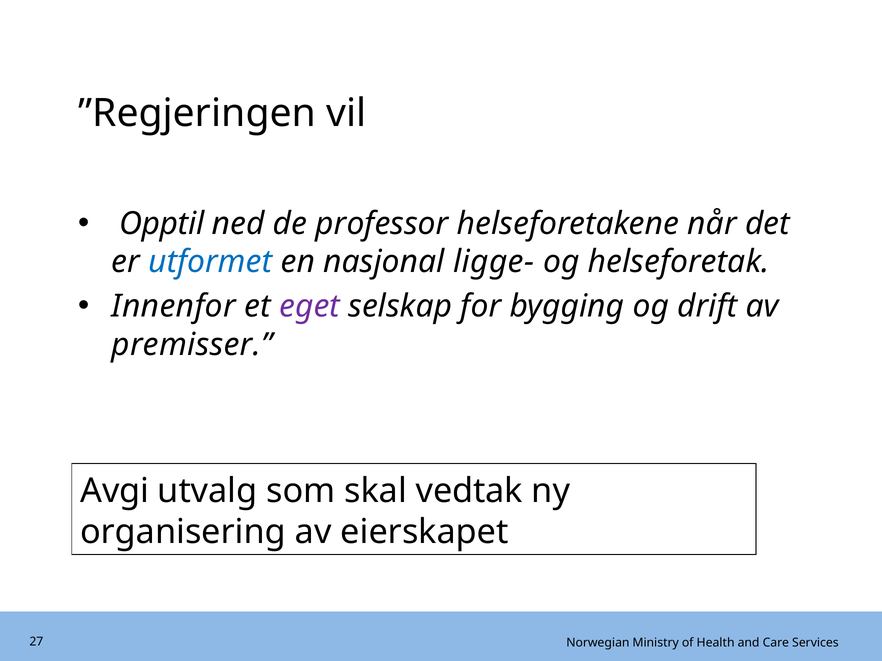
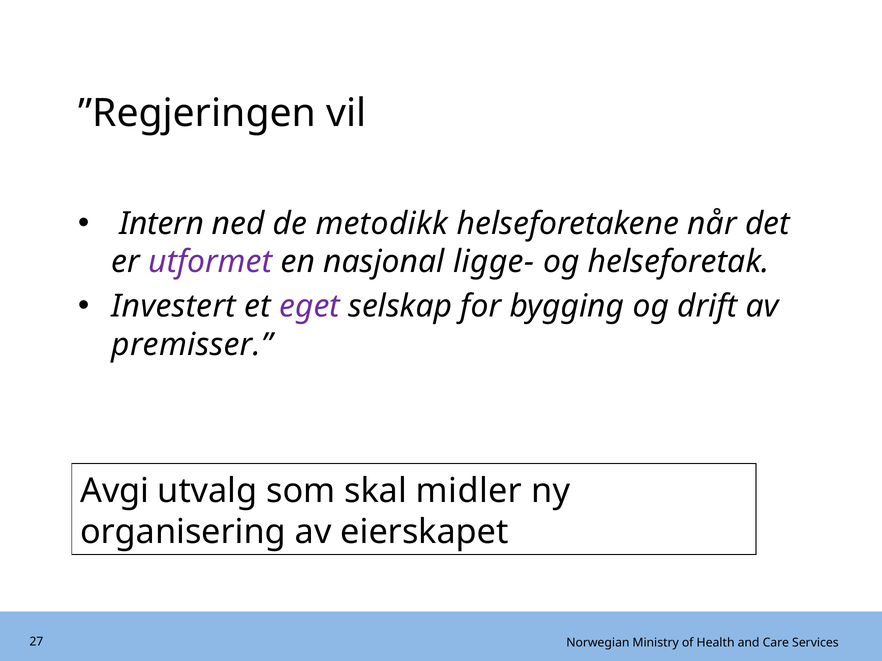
Opptil: Opptil -> Intern (162, 224)
professor: professor -> metodikk (382, 224)
utformet colour: blue -> purple (210, 262)
Innenfor: Innenfor -> Investert (174, 307)
vedtak: vedtak -> midler (469, 491)
